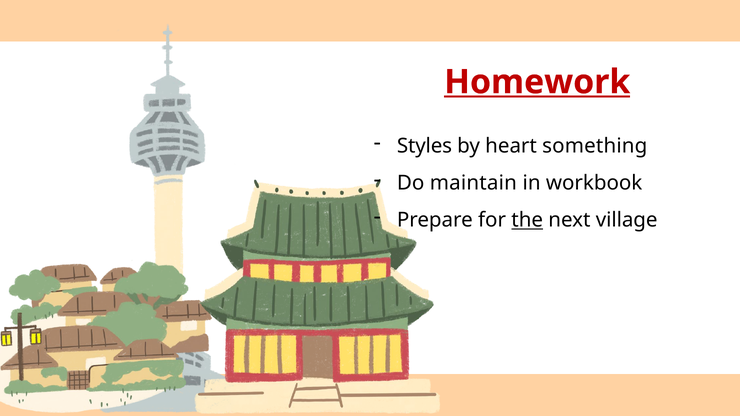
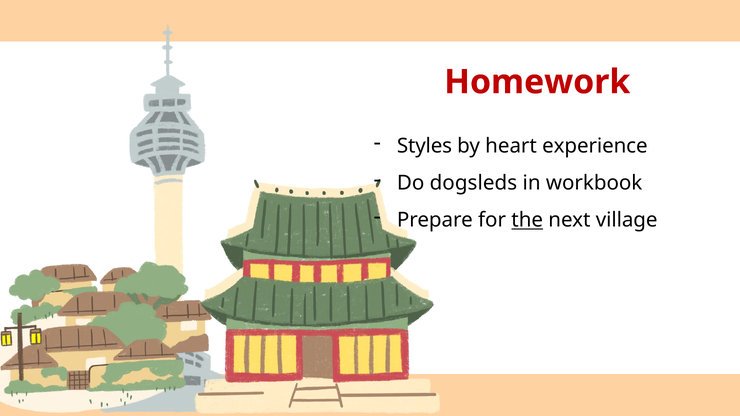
Homework underline: present -> none (537, 82)
something: something -> experience (595, 146)
maintain: maintain -> dogsleds (473, 183)
